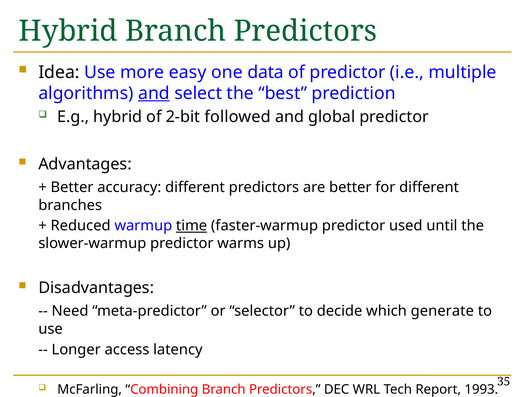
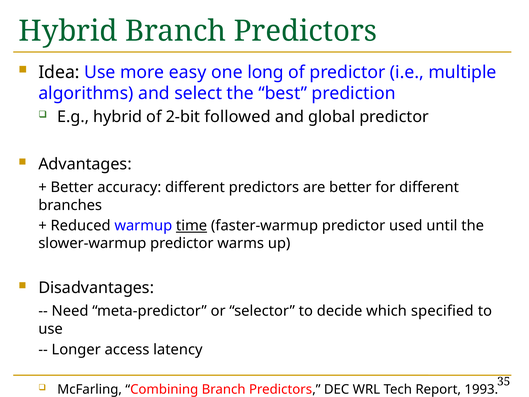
data: data -> long (266, 72)
and underline: present -> none (154, 93)
generate: generate -> specified (442, 311)
